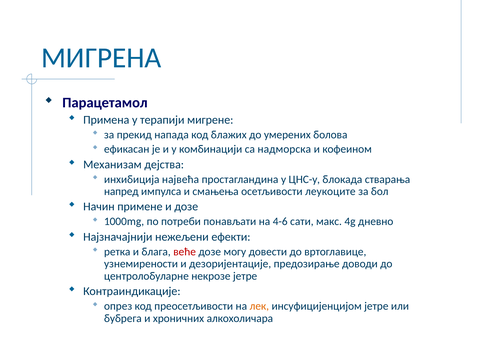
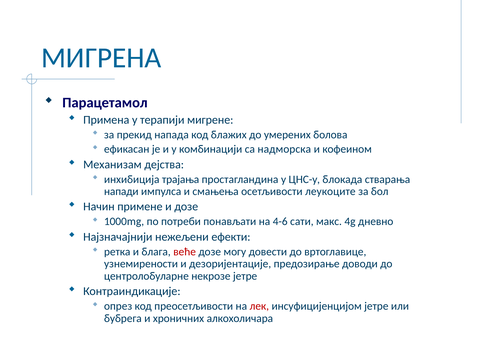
највећа: највећа -> трајања (181, 179)
напред: напред -> напади (121, 191)
лек colour: orange -> red (259, 306)
